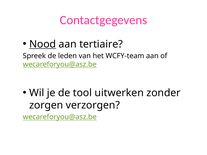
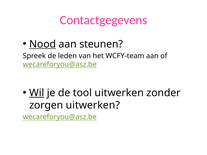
tertiaire: tertiaire -> steunen (101, 44)
Wil underline: none -> present (37, 93)
zorgen verzorgen: verzorgen -> uitwerken (93, 105)
